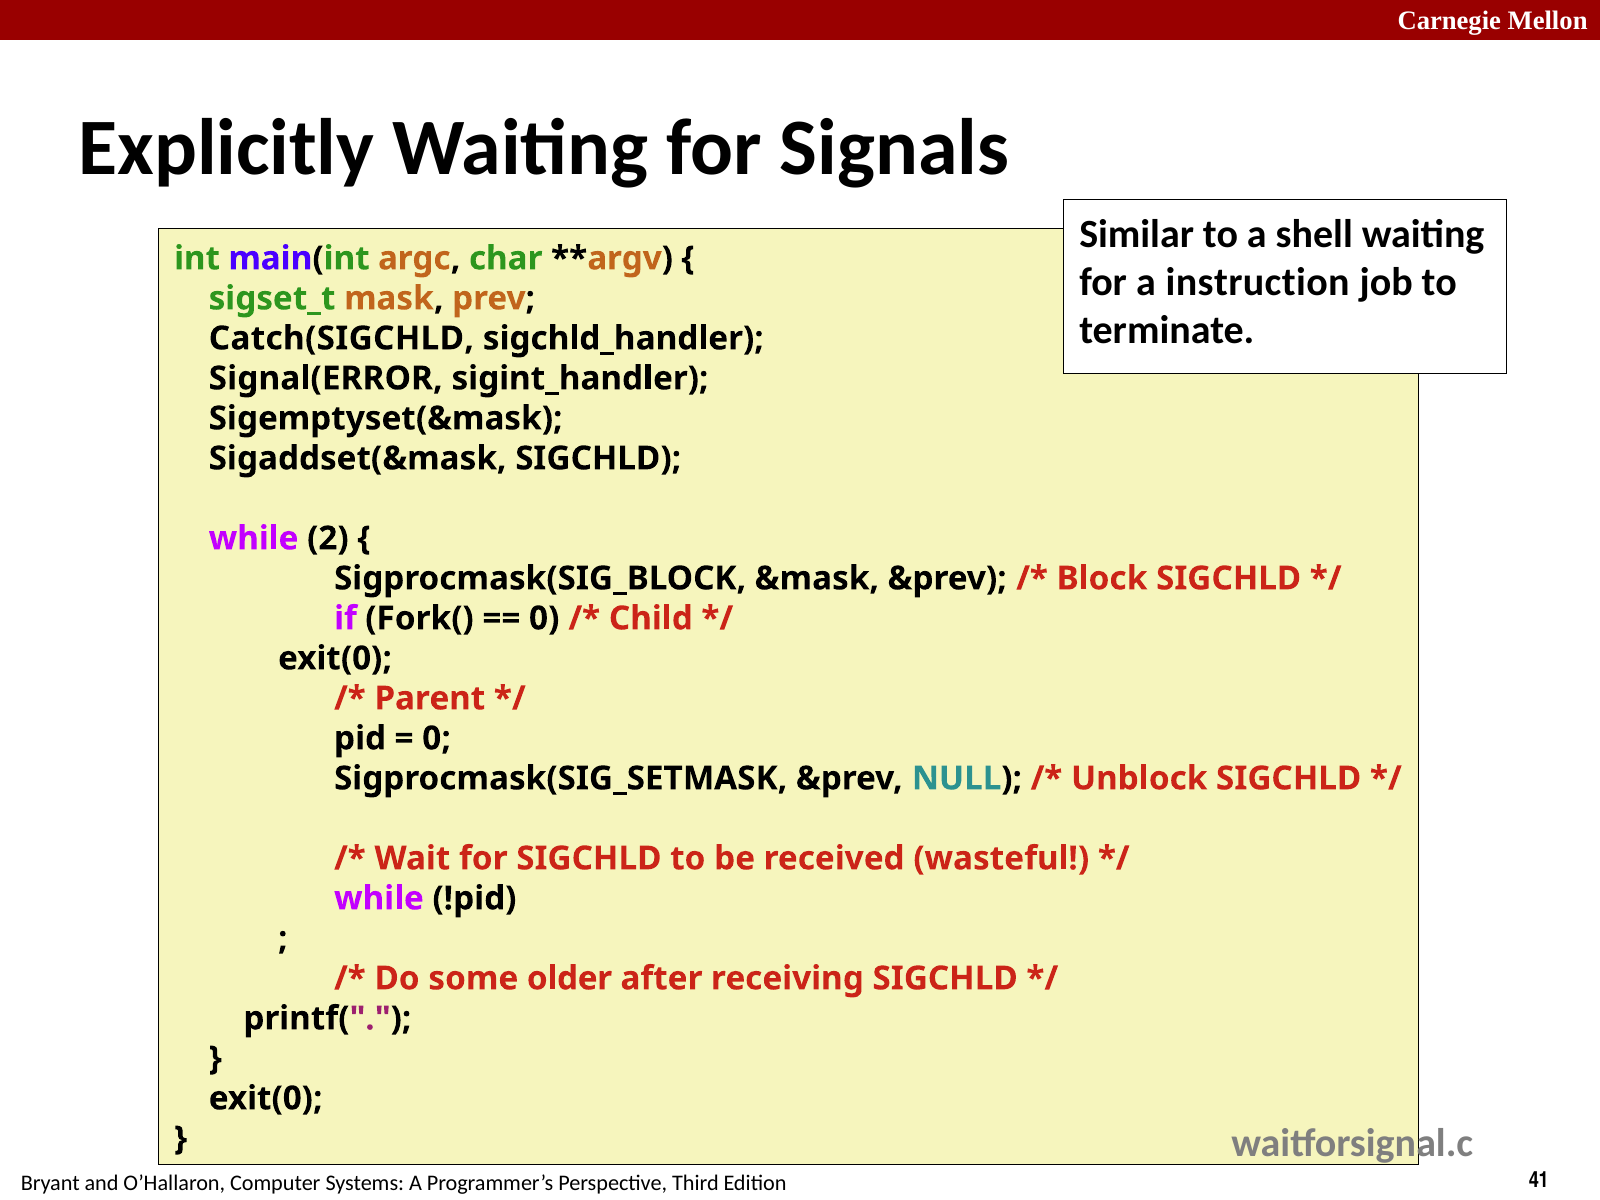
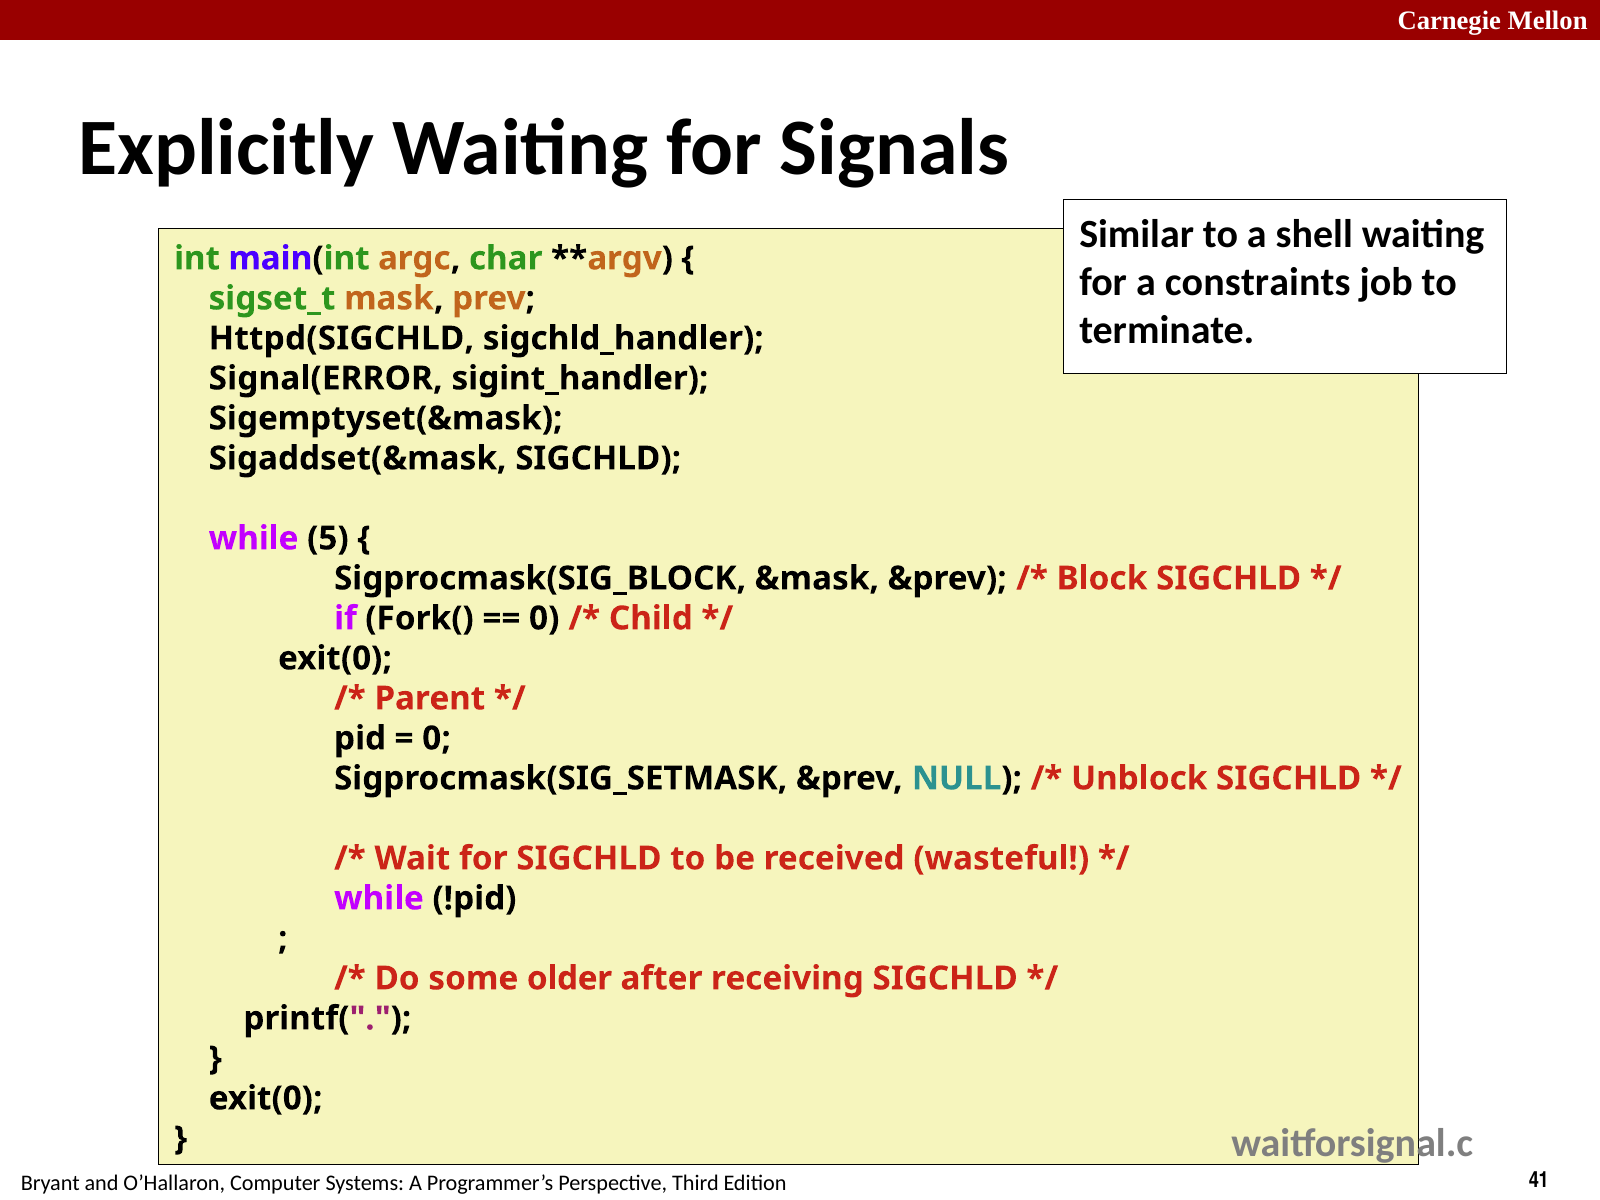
instruction: instruction -> constraints (1258, 283)
Catch(SIGCHLD: Catch(SIGCHLD -> Httpd(SIGCHLD (341, 338)
2: 2 -> 5 (328, 538)
